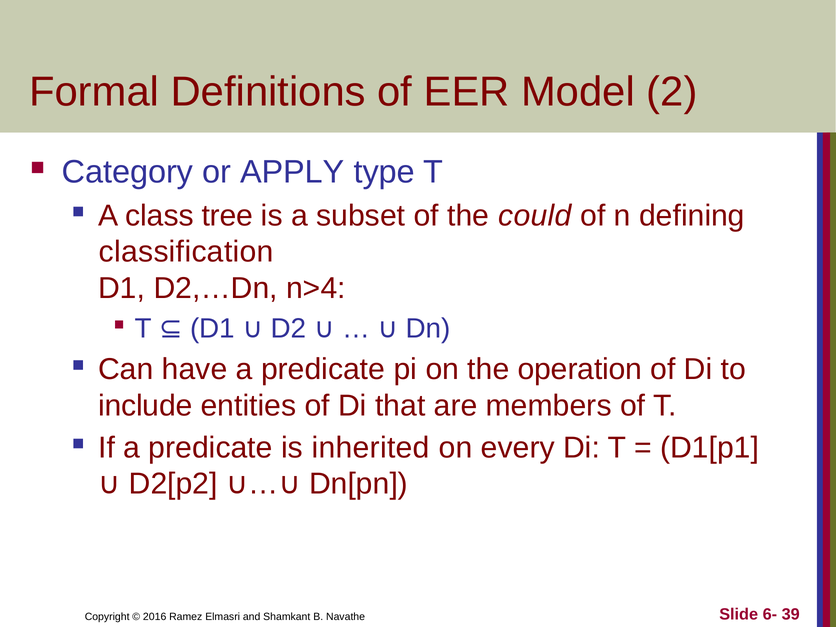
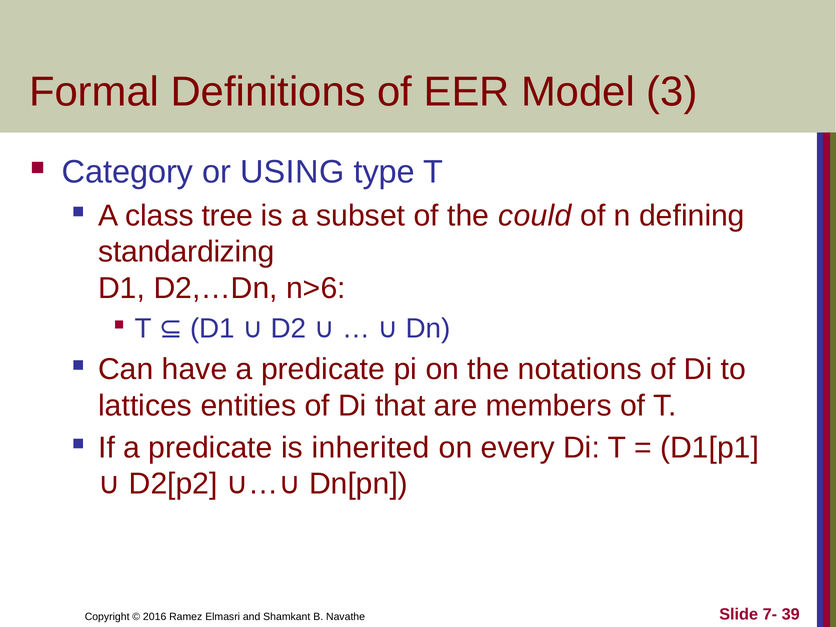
2: 2 -> 3 (672, 92)
APPLY: APPLY -> USING (292, 172)
classification: classification -> standardizing (186, 252)
n>4: n>4 -> n>6 (316, 288)
operation: operation -> notations (580, 369)
include: include -> lattices (145, 406)
6-: 6- -> 7- (770, 614)
